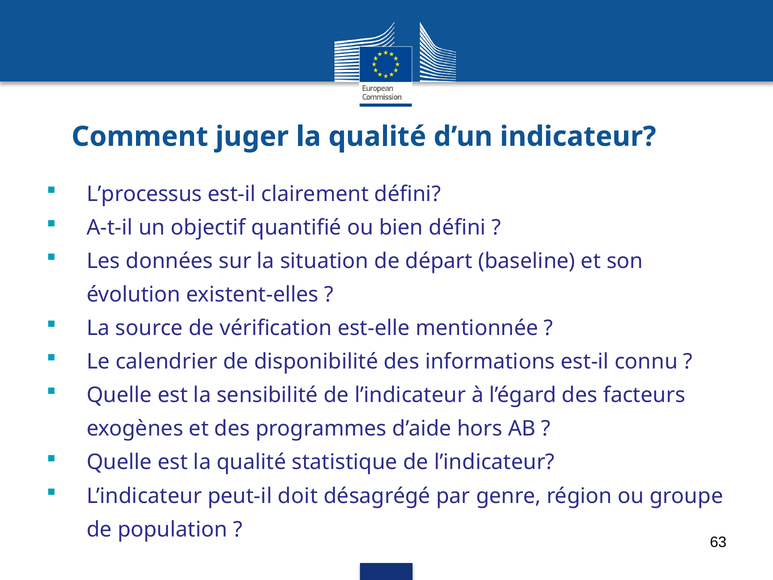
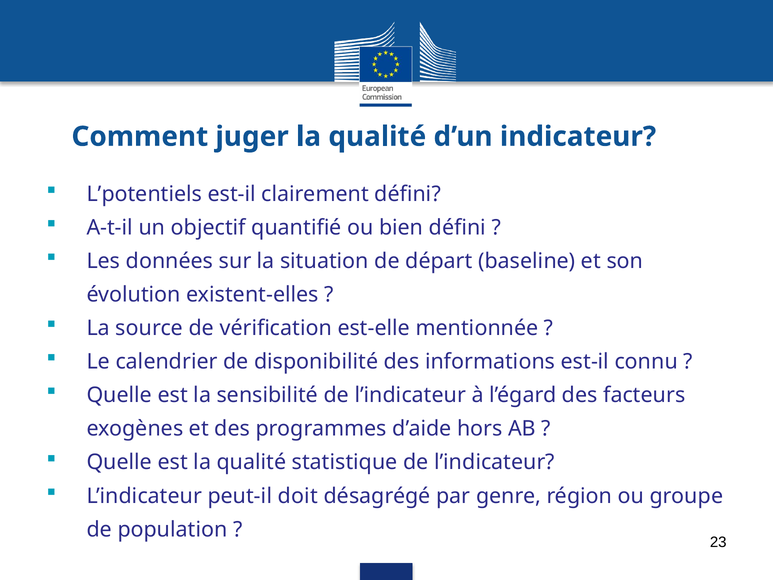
L’processus: L’processus -> L’potentiels (144, 194)
63: 63 -> 23 (718, 542)
